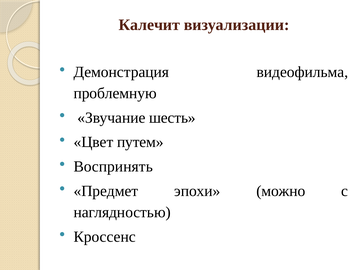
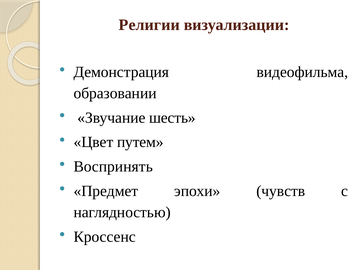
Калечит: Калечит -> Религии (149, 25)
проблемную: проблемную -> образовании (115, 93)
можно: можно -> чувств (281, 191)
